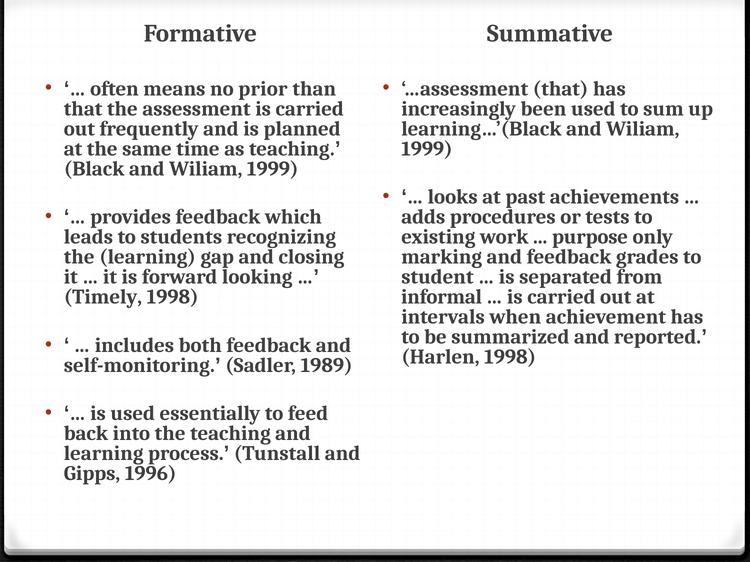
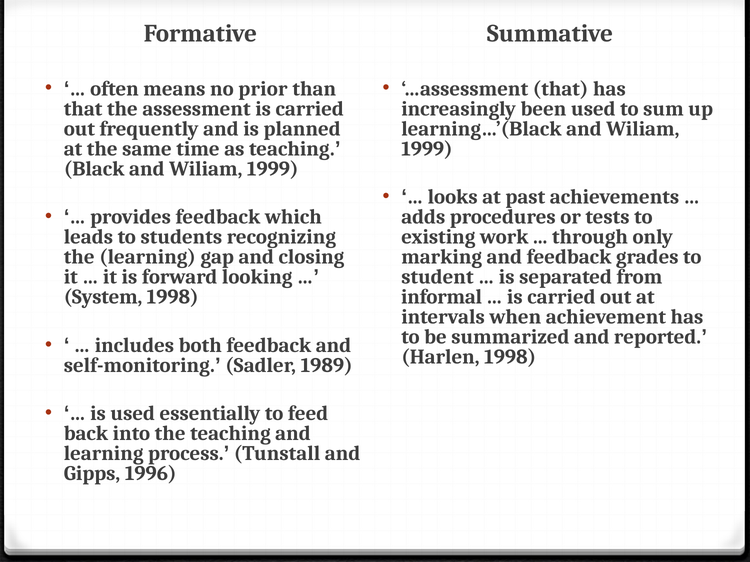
purpose: purpose -> through (590, 237)
Timely: Timely -> System (103, 297)
